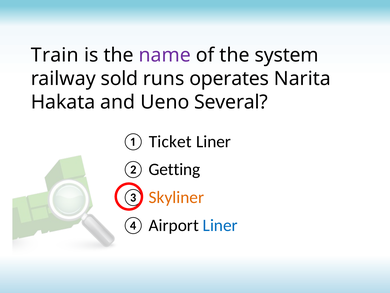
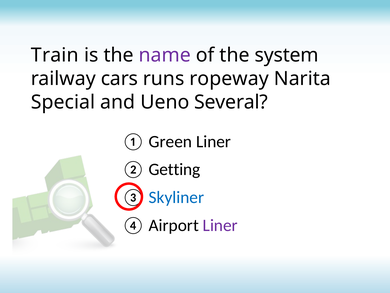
sold: sold -> cars (119, 78)
operates: operates -> ropeway (229, 78)
Hakata: Hakata -> Special (63, 102)
Ticket: Ticket -> Green (170, 141)
Skyliner colour: orange -> blue (176, 197)
Liner colour: blue -> purple (220, 225)
